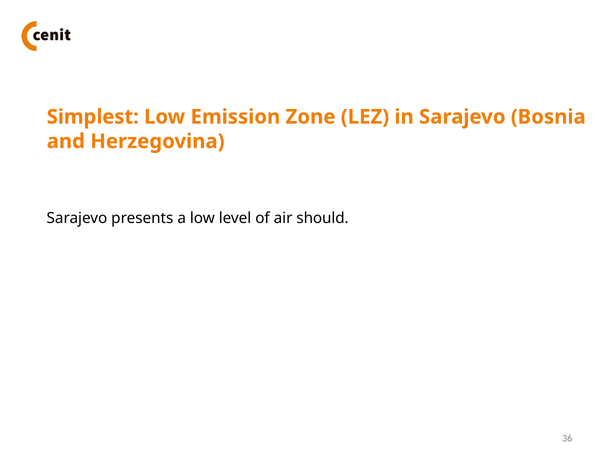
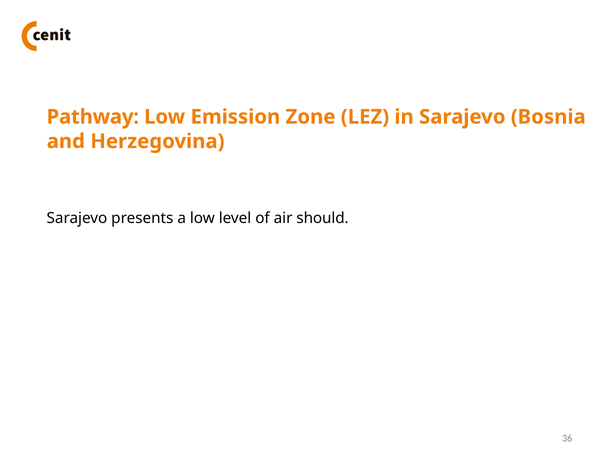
Simplest: Simplest -> Pathway (93, 117)
